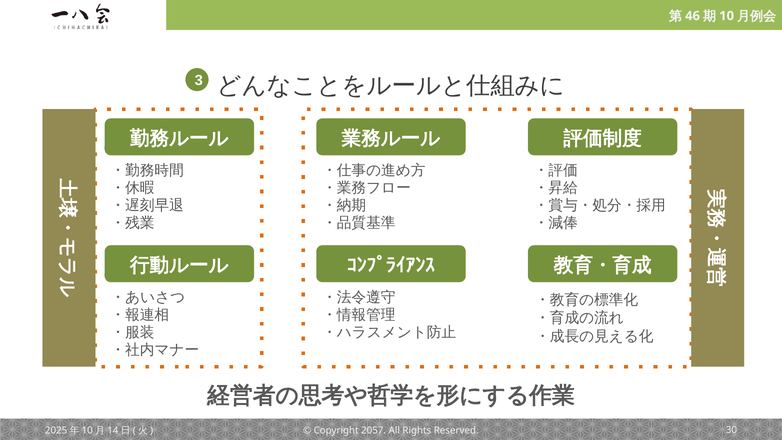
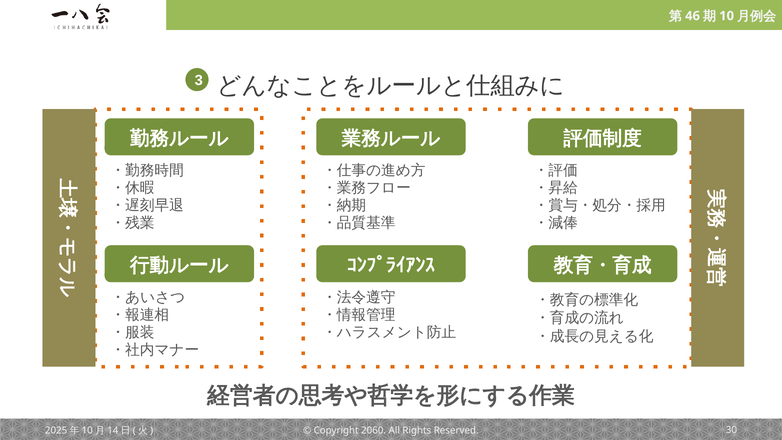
2057: 2057 -> 2060 (374, 431)
